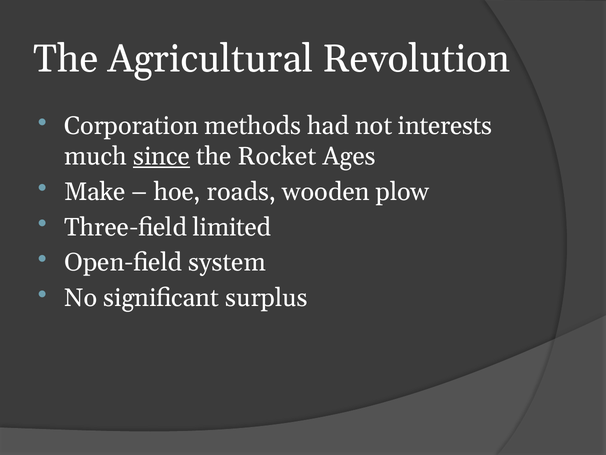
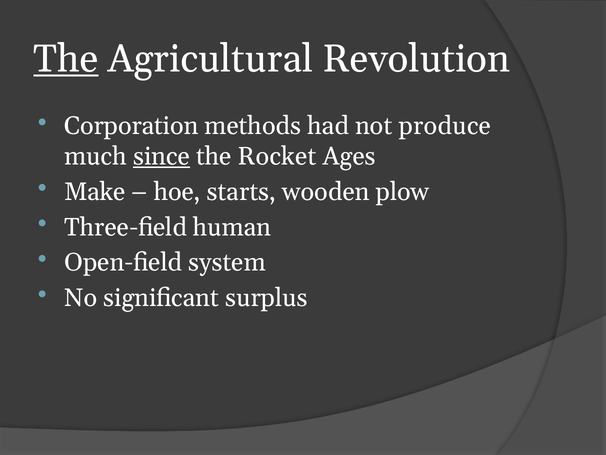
The underline: none -> present (66, 59)
interests: interests -> produce (445, 126)
roads: roads -> starts (241, 192)
limited: limited -> human (232, 227)
